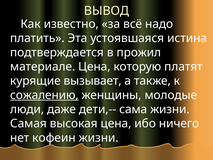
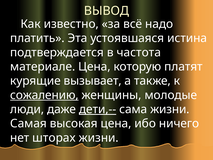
прожил: прожил -> частота (139, 52)
дети,-- underline: none -> present (98, 109)
кофеин: кофеин -> шторах (54, 138)
